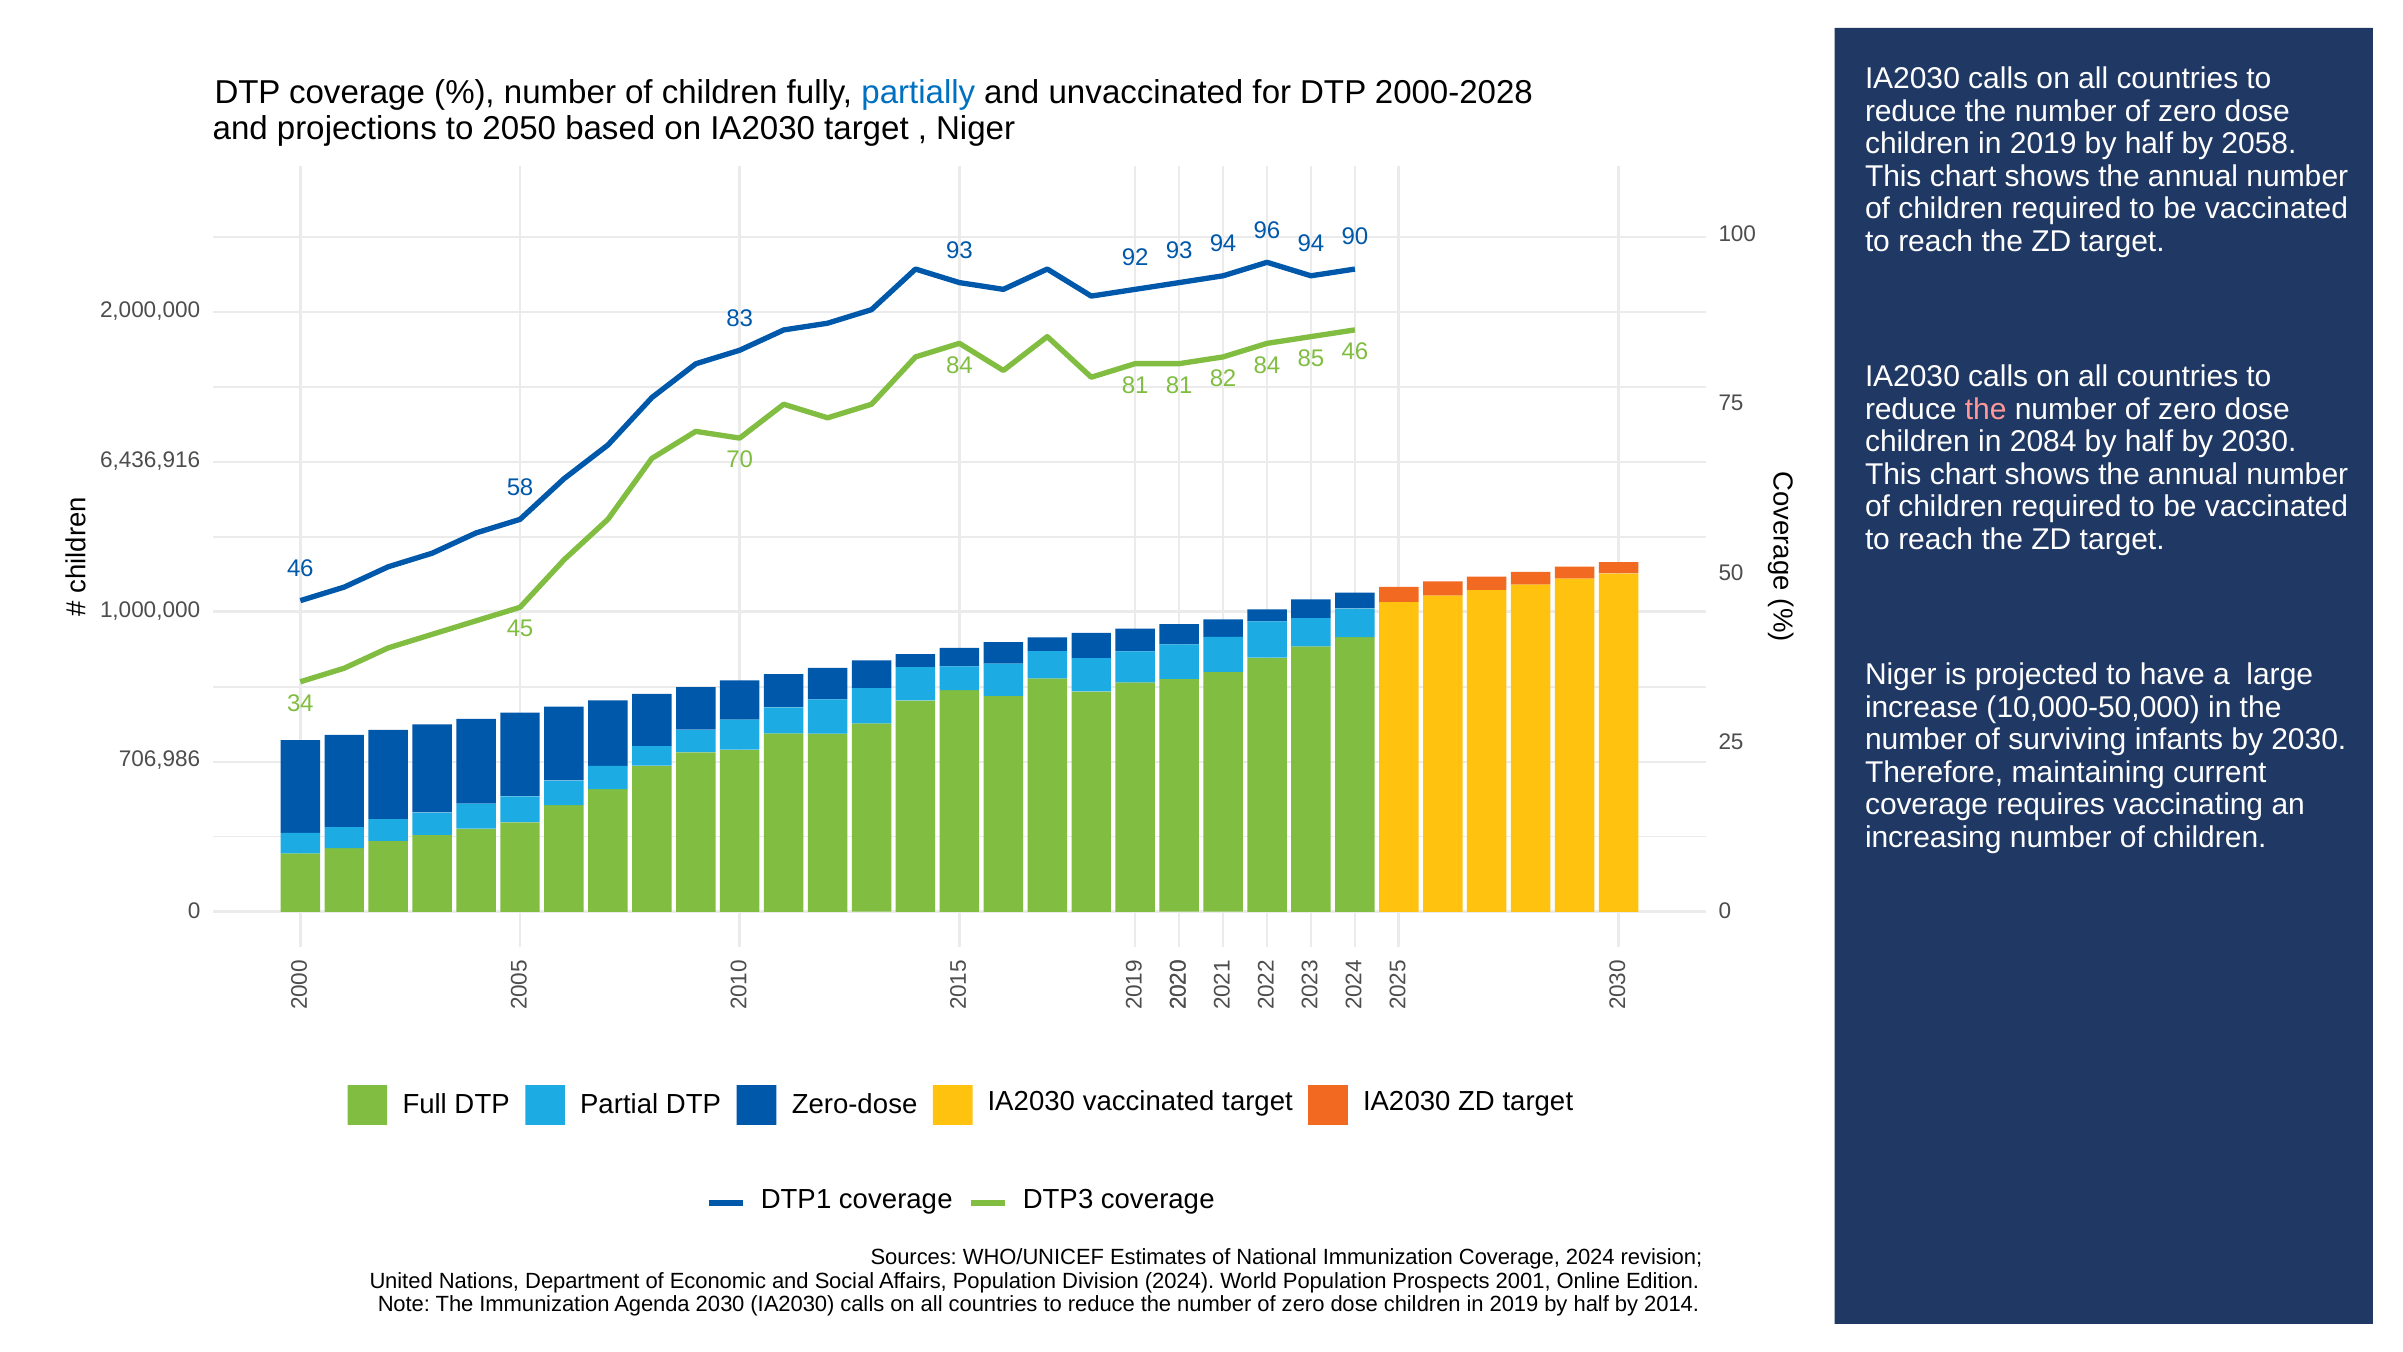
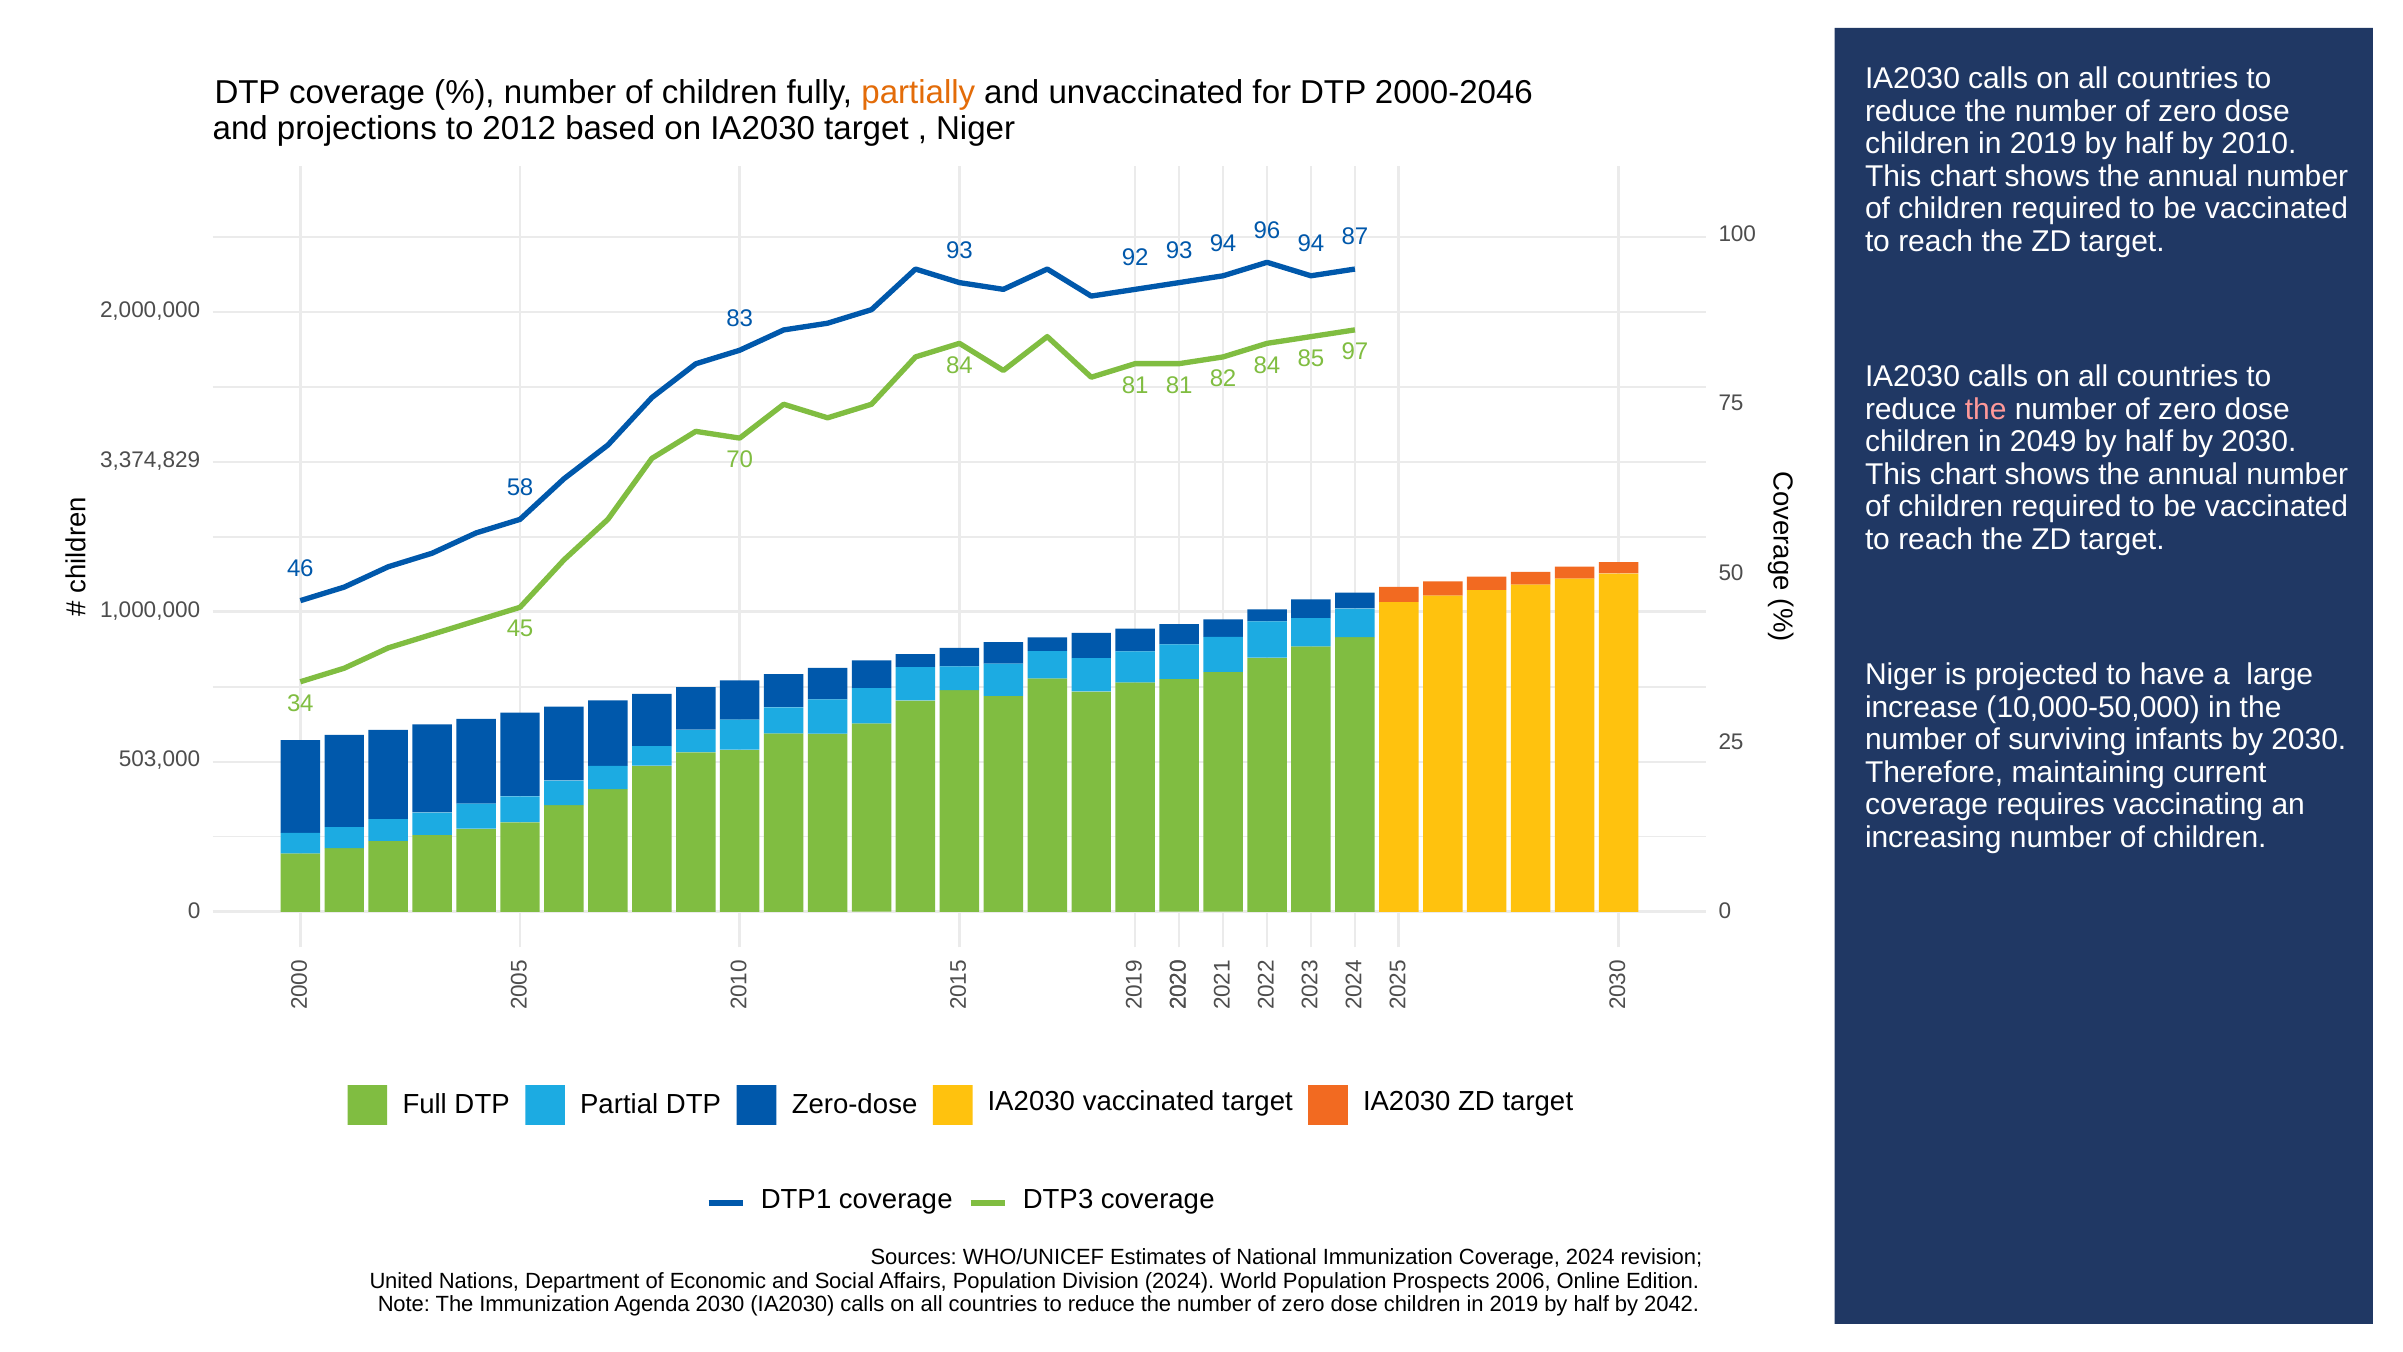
partially colour: blue -> orange (918, 93)
2000-2028: 2000-2028 -> 2000-2046 (1454, 93)
2050: 2050 -> 2012 (519, 129)
2058: 2058 -> 2010 (2259, 144)
90: 90 -> 87 (1355, 237)
85 46: 46 -> 97 (1355, 352)
2084: 2084 -> 2049 (2043, 442)
6,436,916: 6,436,916 -> 3,374,829 (150, 460)
706,986: 706,986 -> 503,000 (160, 759)
2001: 2001 -> 2006 (1523, 1280)
2014: 2014 -> 2042 (1672, 1304)
